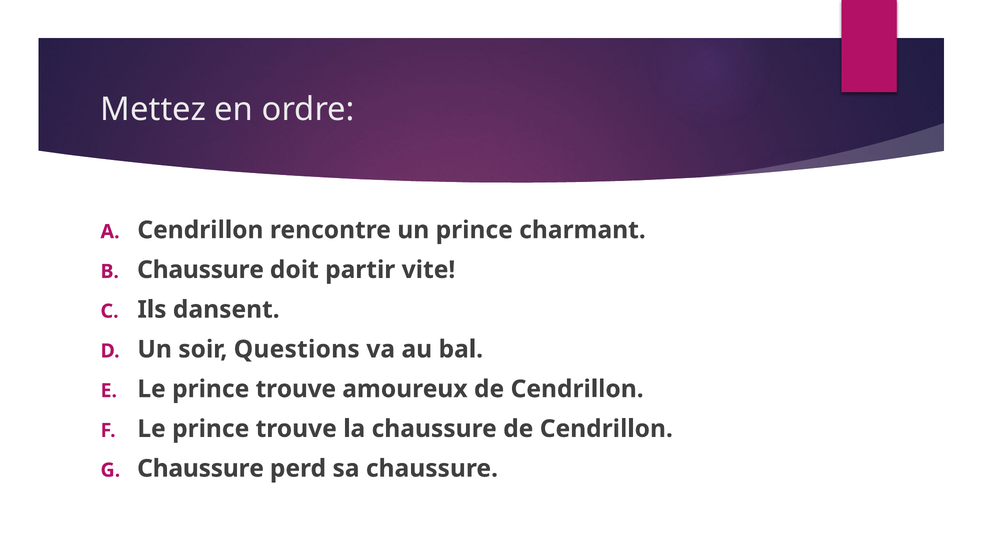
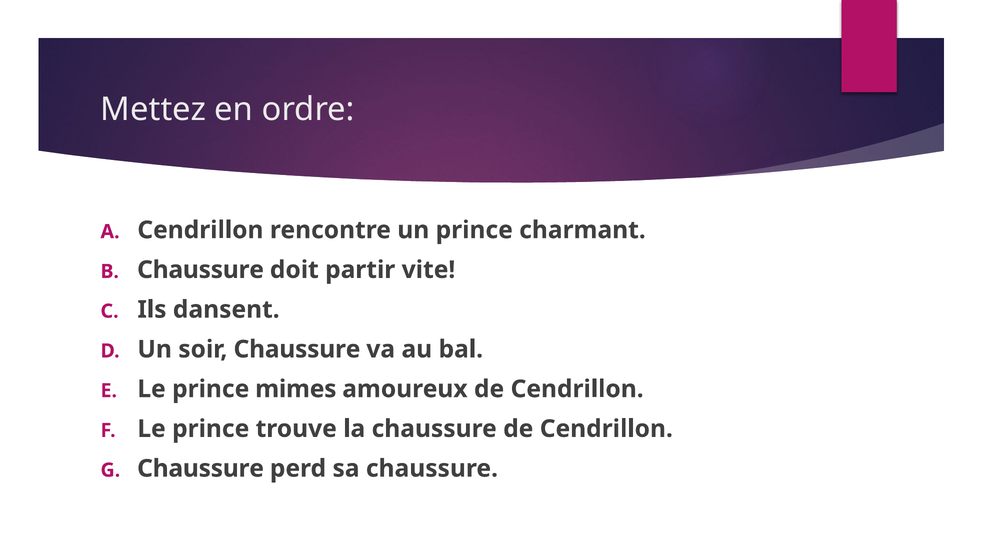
soir Questions: Questions -> Chaussure (297, 349)
trouve: trouve -> mimes (296, 389)
